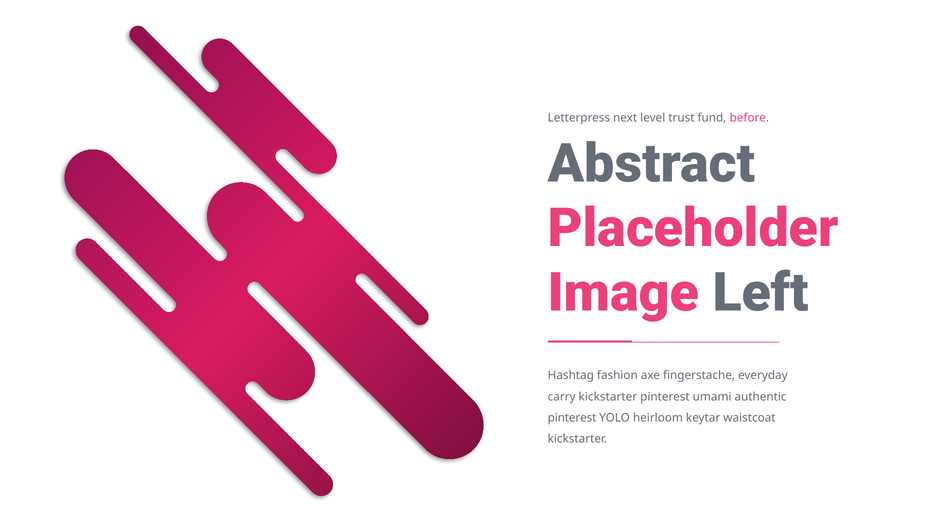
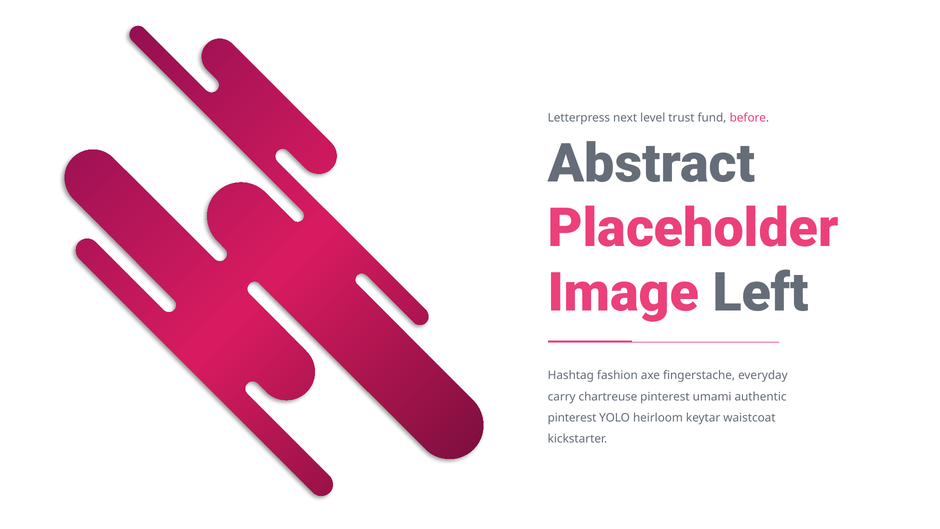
carry kickstarter: kickstarter -> chartreuse (608, 396)
